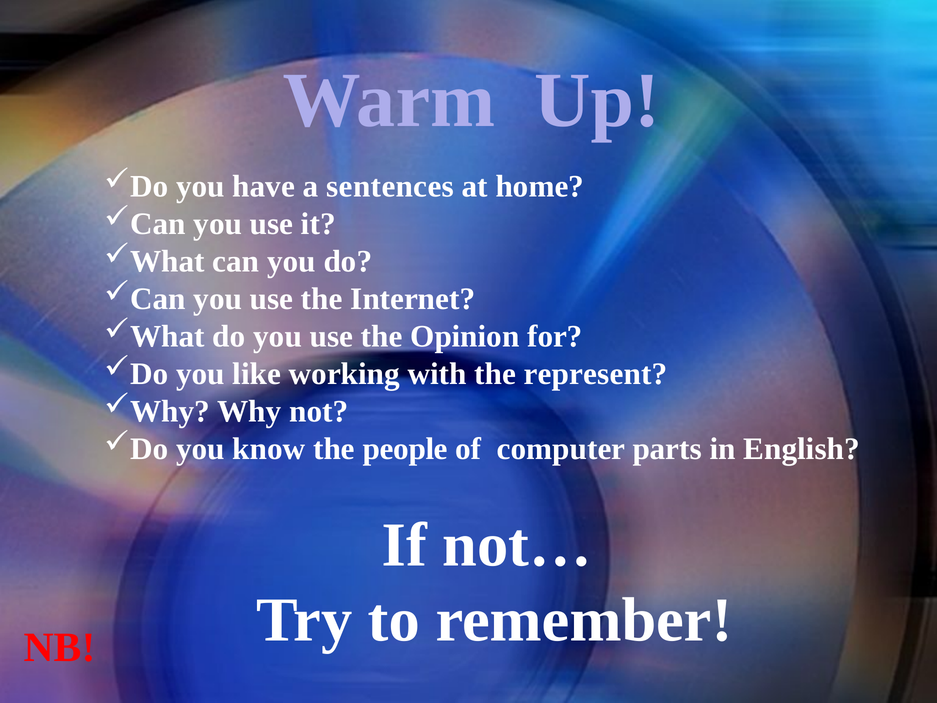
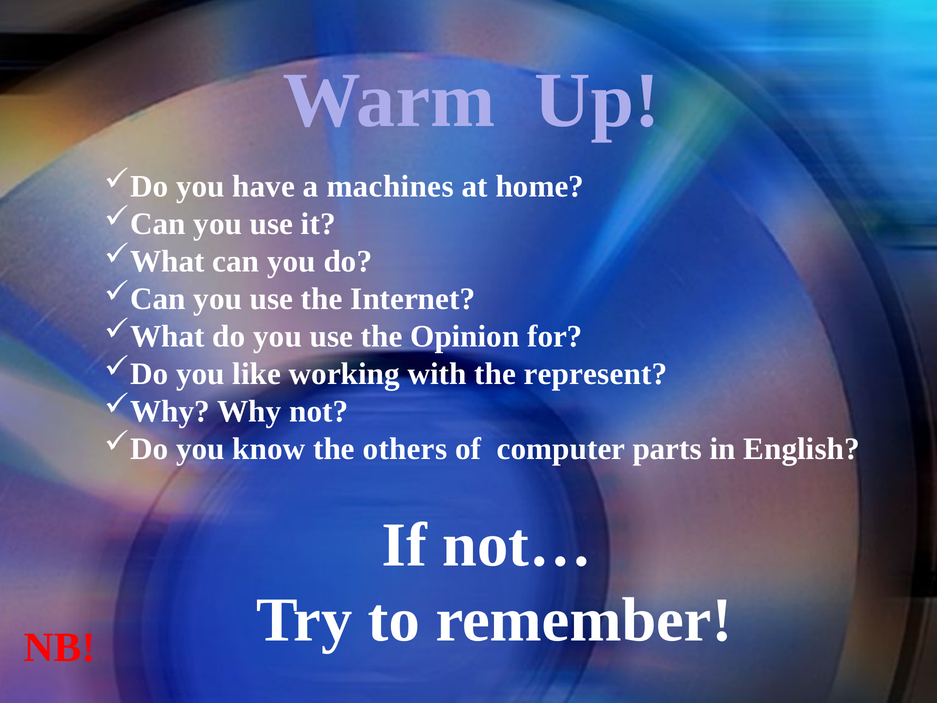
sentences: sentences -> machines (390, 187)
people: people -> others (405, 449)
